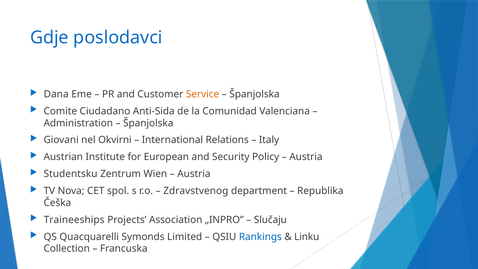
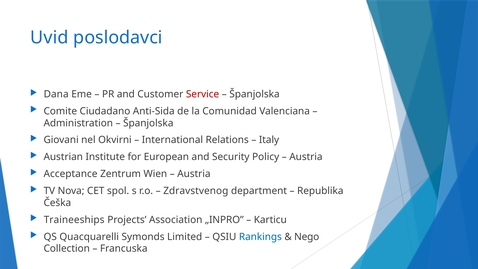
Gdje: Gdje -> Uvid (49, 38)
Service colour: orange -> red (203, 94)
Studentsku: Studentsku -> Acceptance (71, 174)
Slučaju: Slučaju -> Karticu (270, 220)
Linku: Linku -> Nego (307, 237)
